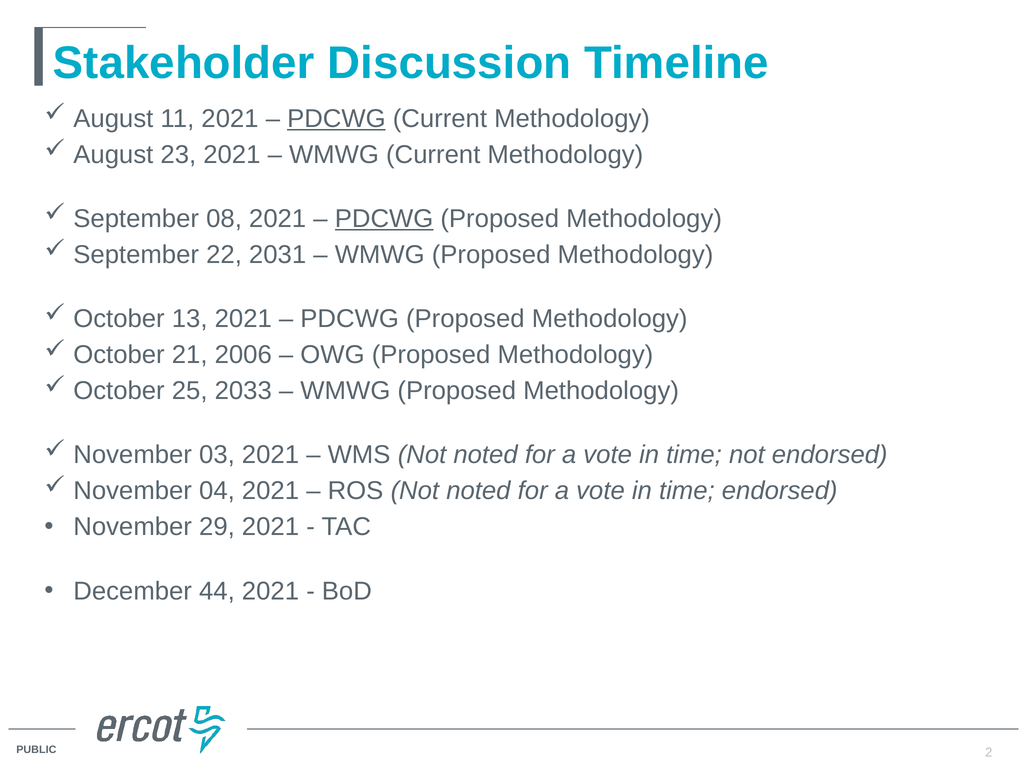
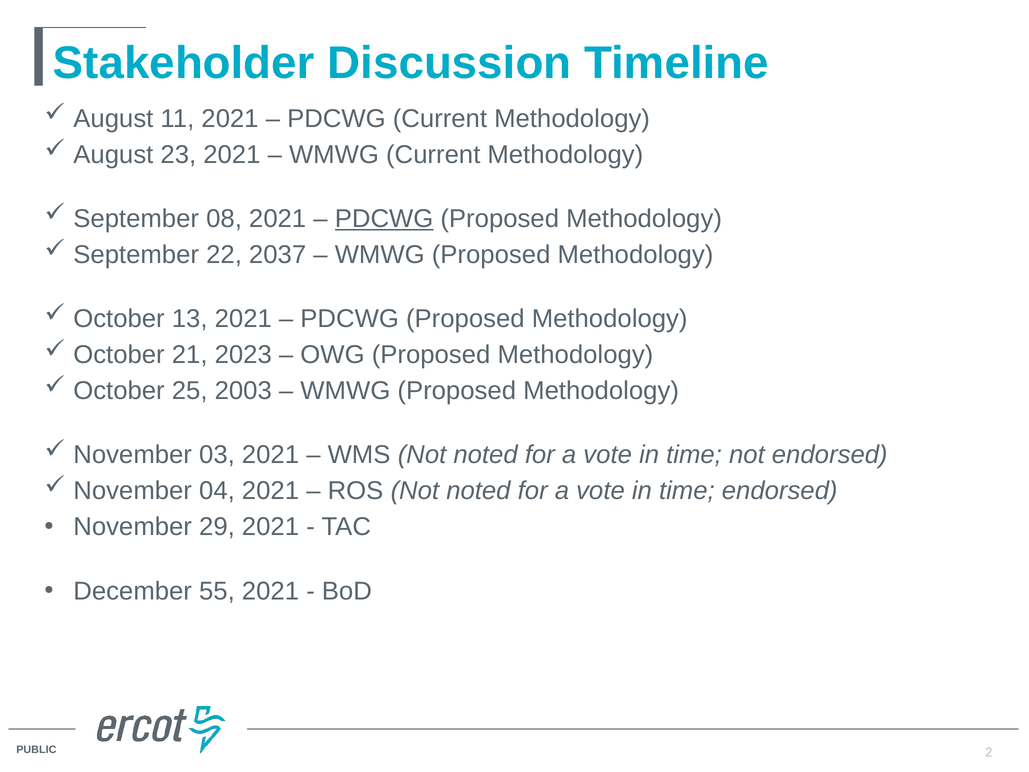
PDCWG underline: present -> none (336, 119)
2031: 2031 -> 2037 (278, 255)
2006: 2006 -> 2023 (243, 355)
2033: 2033 -> 2003 (243, 391)
44: 44 -> 55 (217, 591)
